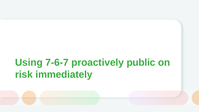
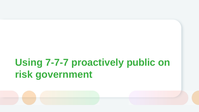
7-6-7: 7-6-7 -> 7-7-7 (57, 63)
immediately: immediately -> government (64, 74)
